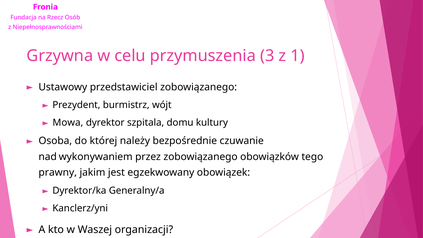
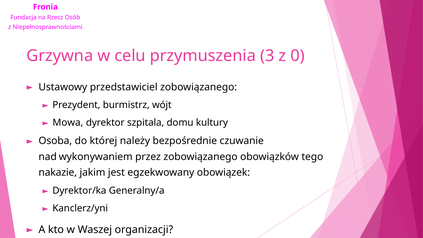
1: 1 -> 0 (298, 56)
prawny: prawny -> nakazie (58, 173)
